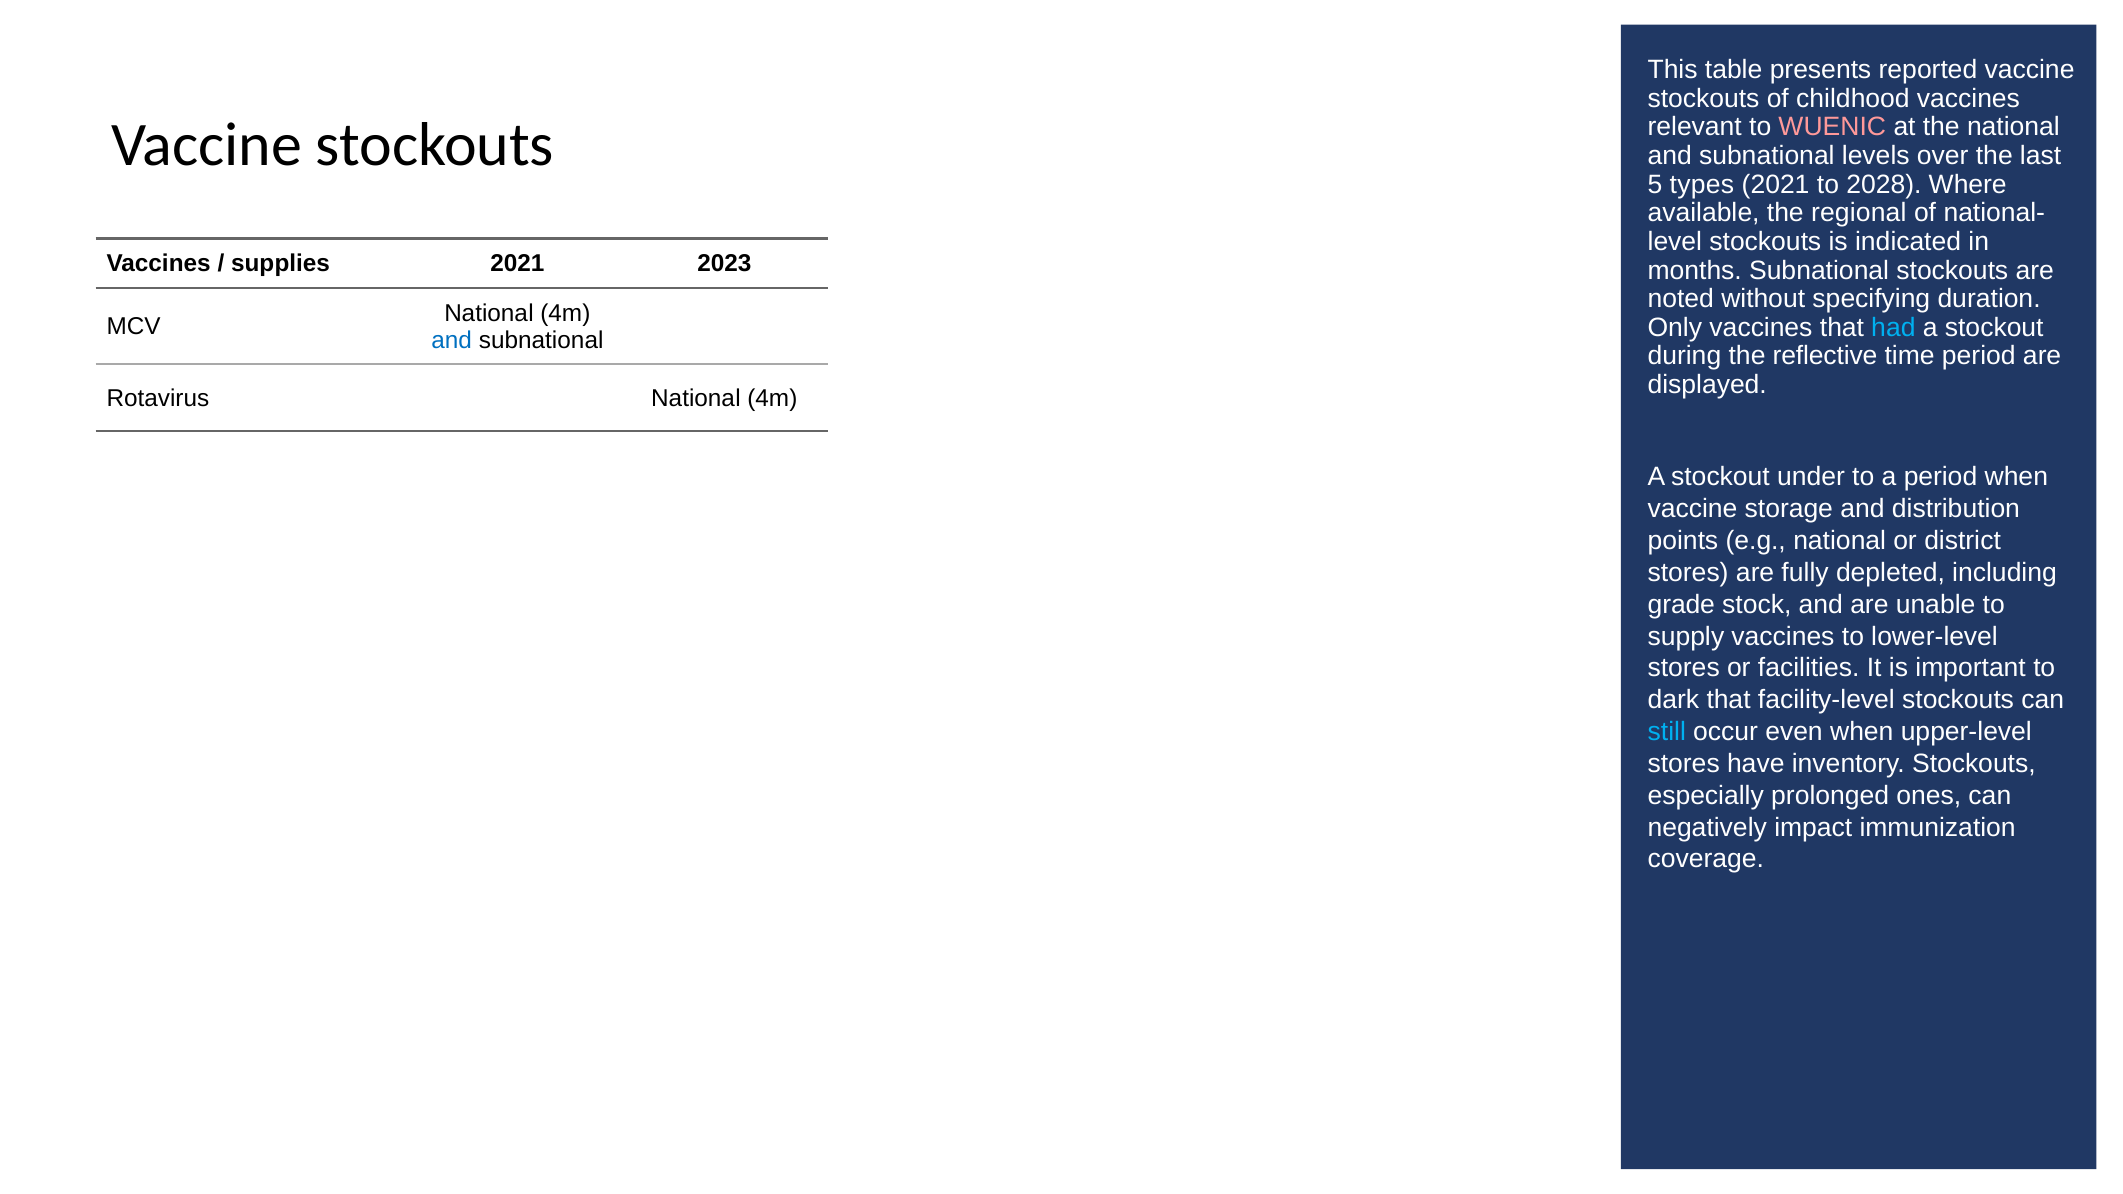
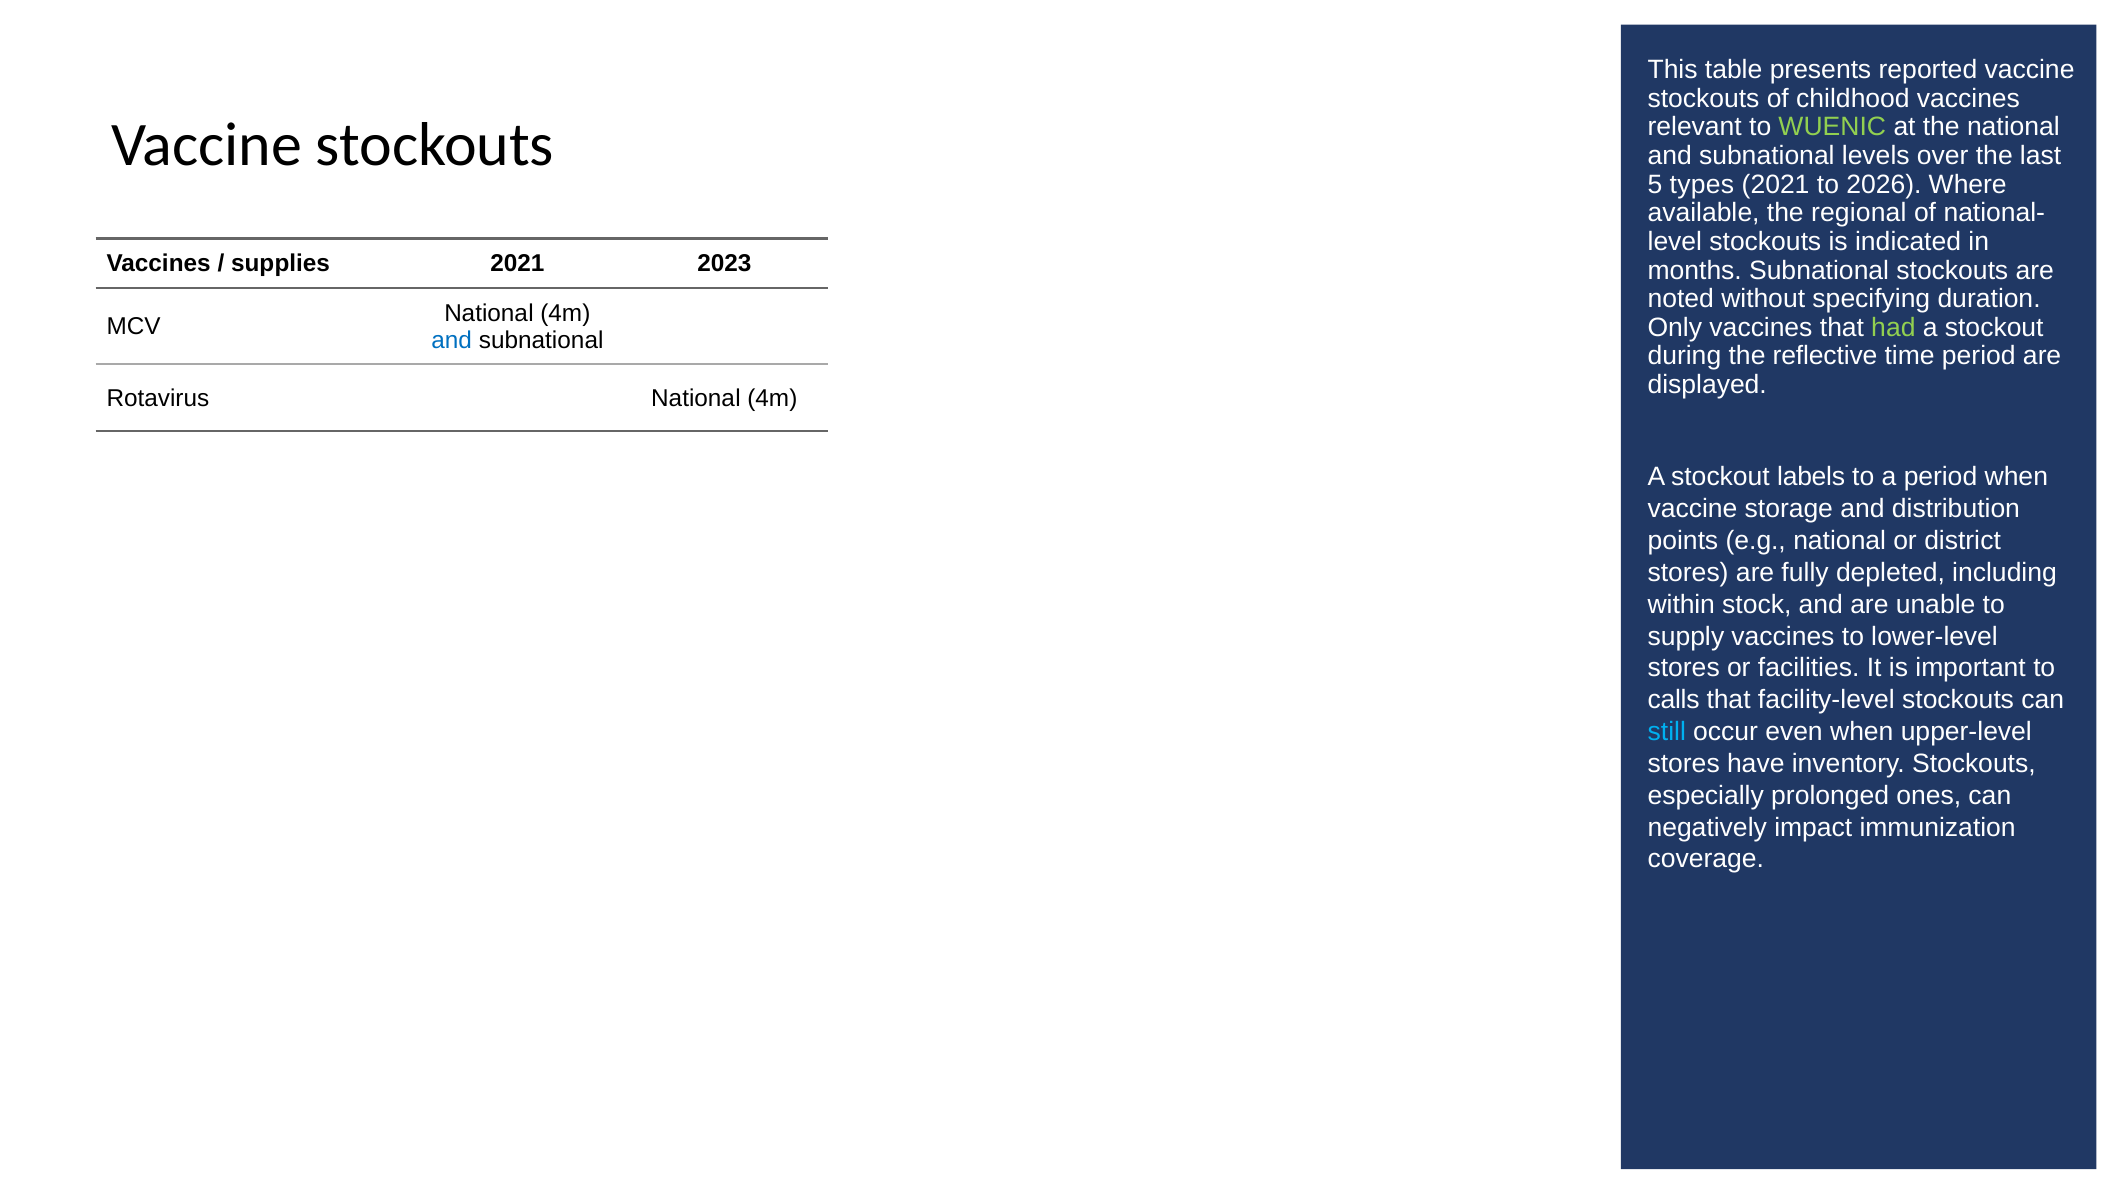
WUENIC colour: pink -> light green (1832, 127)
2028: 2028 -> 2026 (1884, 184)
had colour: light blue -> light green (1893, 328)
under: under -> labels (1811, 477)
grade: grade -> within (1681, 605)
dark: dark -> calls (1674, 700)
